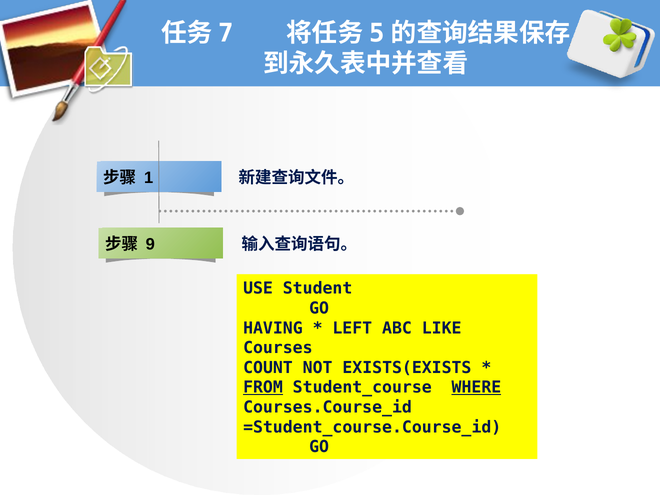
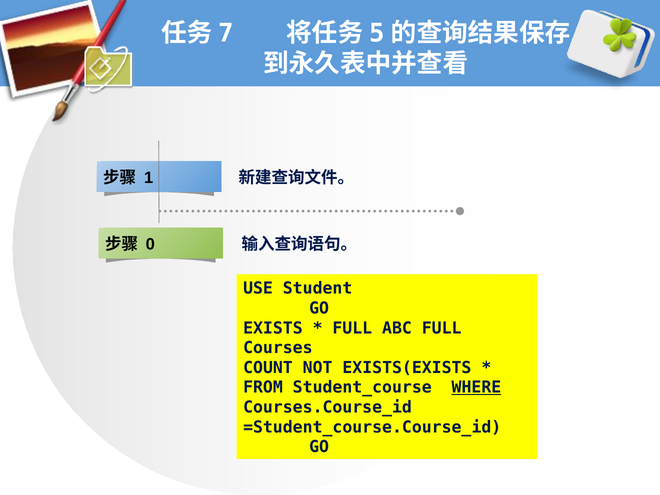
9: 9 -> 0 (150, 244)
HAVING: HAVING -> EXISTS (273, 328)
LEFT: LEFT -> FULL (352, 328)
ABC LIKE: LIKE -> FULL (442, 328)
FROM underline: present -> none (263, 388)
